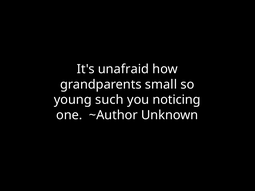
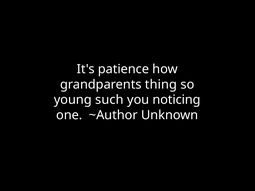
unafraid: unafraid -> patience (123, 69)
small: small -> thing (161, 85)
